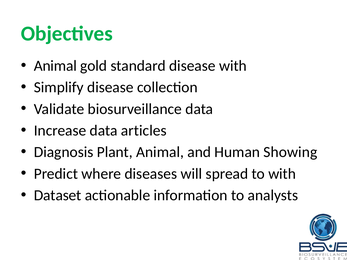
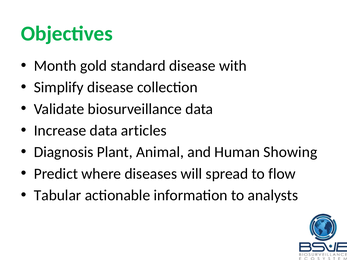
Animal: Animal -> Month (55, 66)
to with: with -> flow (282, 174)
Dataset: Dataset -> Tabular (58, 195)
